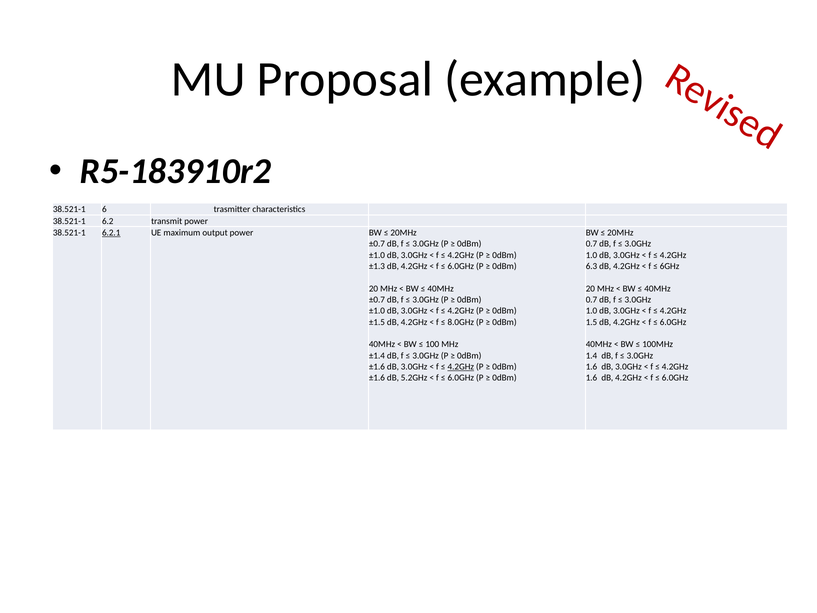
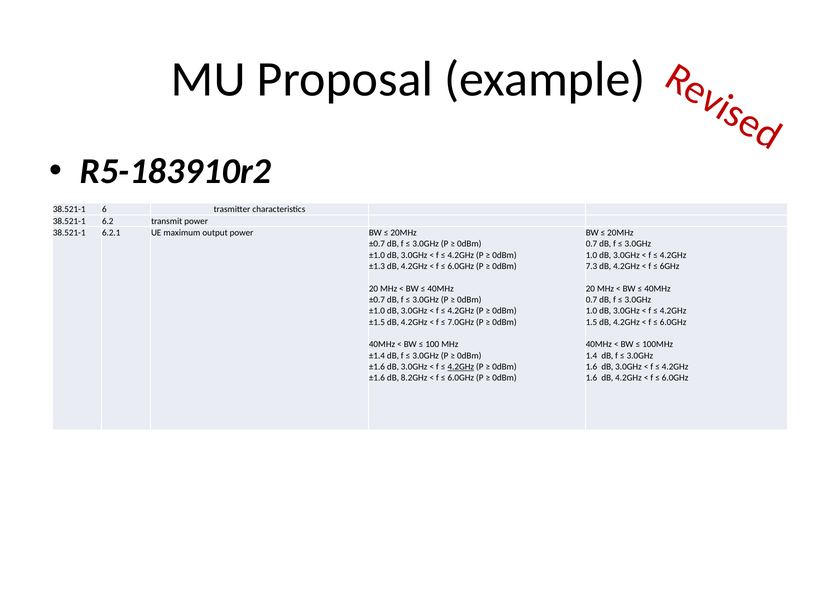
6.2.1 underline: present -> none (111, 233)
6.3: 6.3 -> 7.3 (591, 266)
8.0GHz: 8.0GHz -> 7.0GHz (461, 322)
5.2GHz: 5.2GHz -> 8.2GHz (414, 378)
